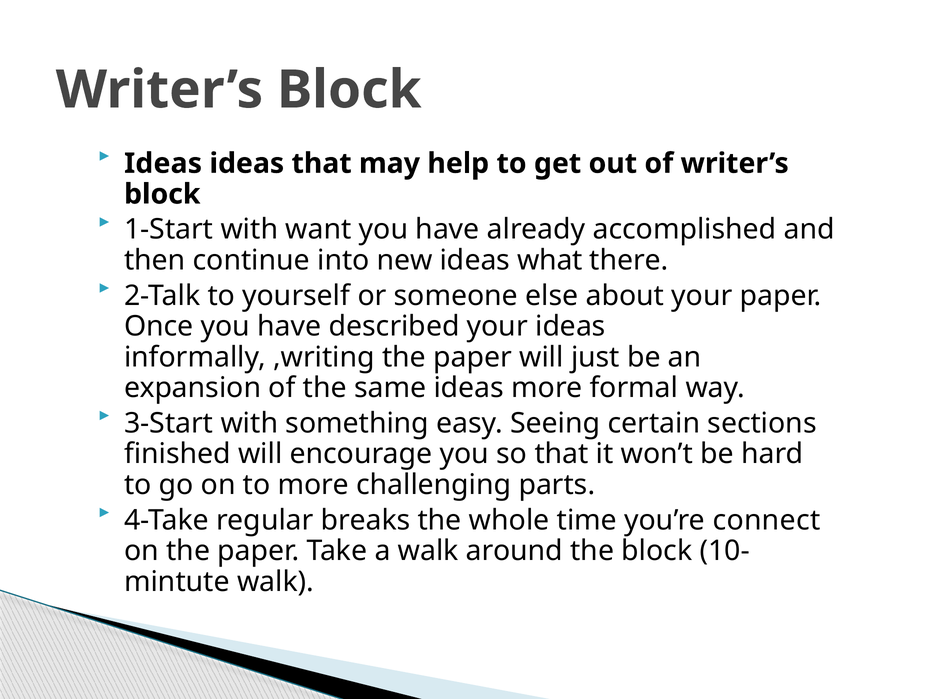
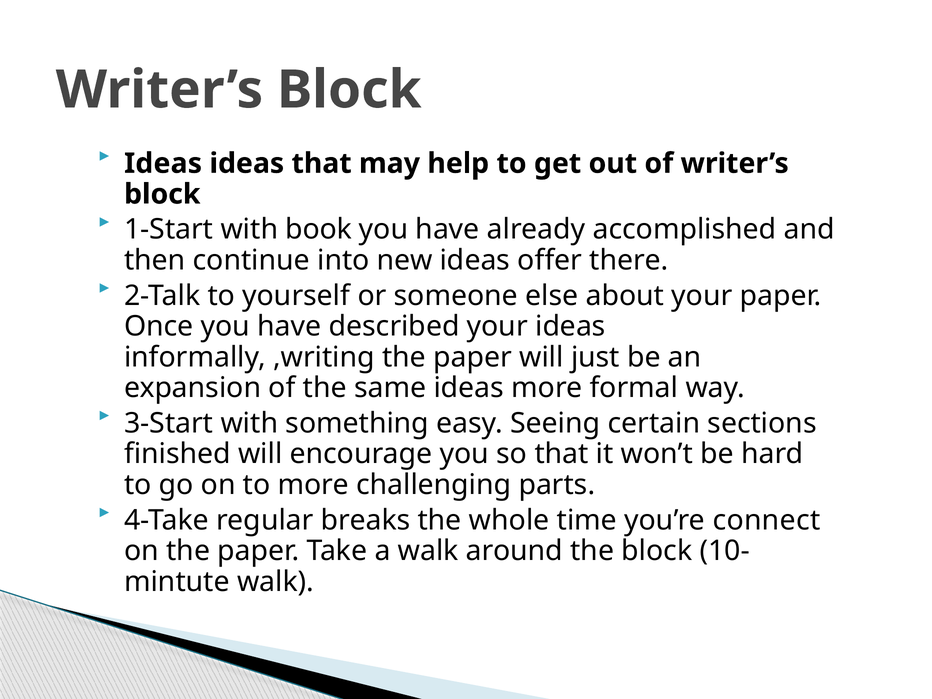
want: want -> book (319, 230)
what: what -> offer (550, 260)
